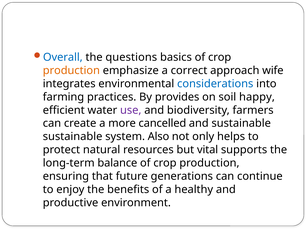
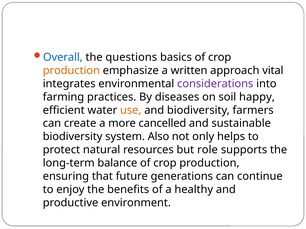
correct: correct -> written (189, 71)
wife: wife -> vital (273, 71)
considerations colour: blue -> purple (215, 84)
provides: provides -> diseases (177, 97)
use colour: purple -> orange (131, 110)
sustainable: sustainable -> biodiversity (73, 137)
vital: vital -> role (207, 150)
